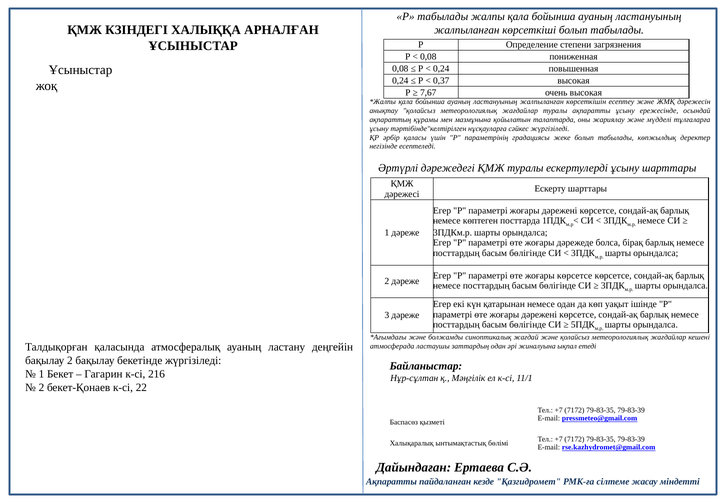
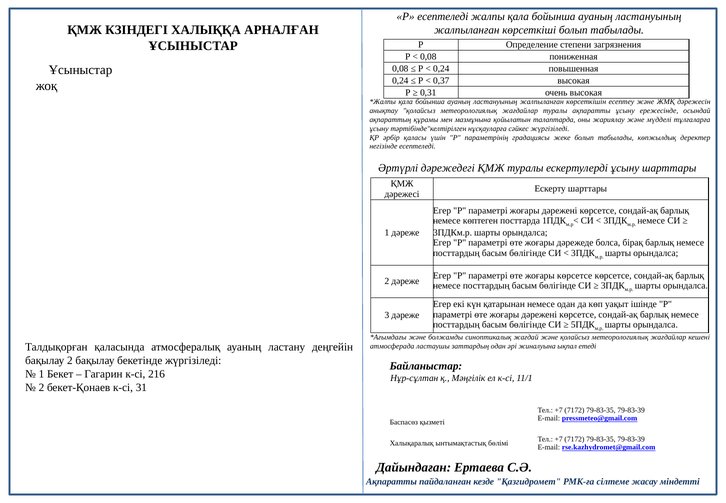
Р табылады: табылады -> есептеледі (443, 16)
7,67: 7,67 -> 0,31 (428, 93)
22: 22 -> 31 (141, 387)
